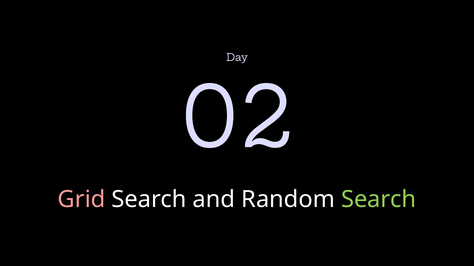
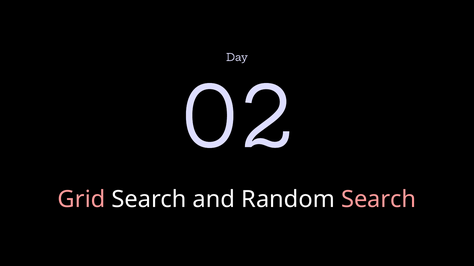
Search colour: light green -> pink (379, 200)
